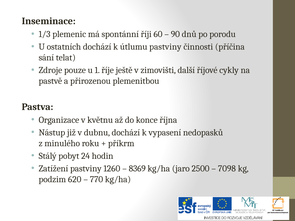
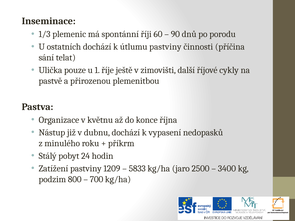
Zdroje: Zdroje -> Ulička (50, 70)
1260: 1260 -> 1209 (112, 169)
8369: 8369 -> 5833 (137, 169)
7098: 7098 -> 3400 (227, 169)
620: 620 -> 800 (75, 179)
770: 770 -> 700 (97, 179)
